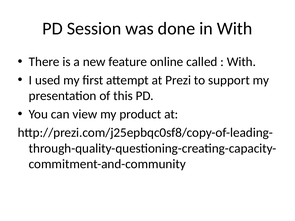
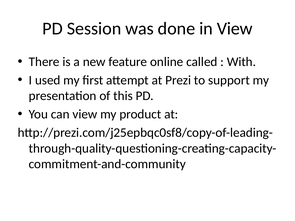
in With: With -> View (235, 29)
